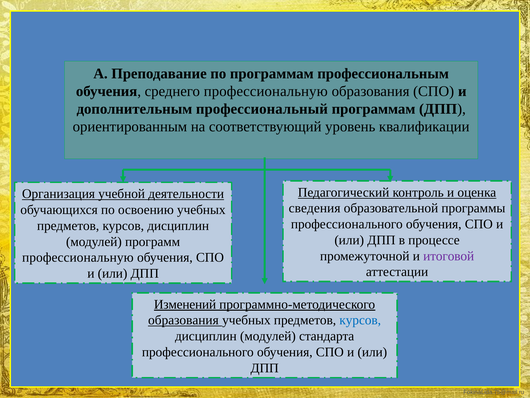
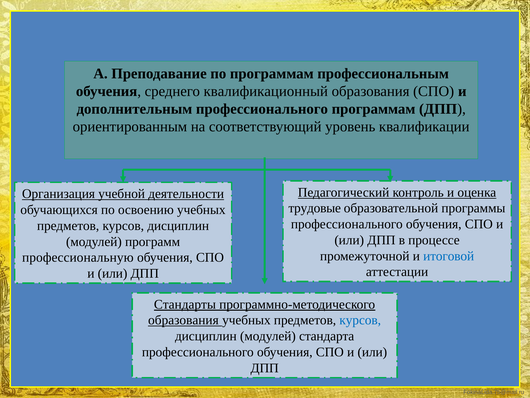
среднего профессиональную: профессиональную -> квалификационный (266, 91)
дополнительным профессиональный: профессиональный -> профессионального (262, 109)
сведения: сведения -> трудовые (315, 208)
итоговой colour: purple -> blue (449, 256)
Изменений: Изменений -> Стандарты (185, 304)
